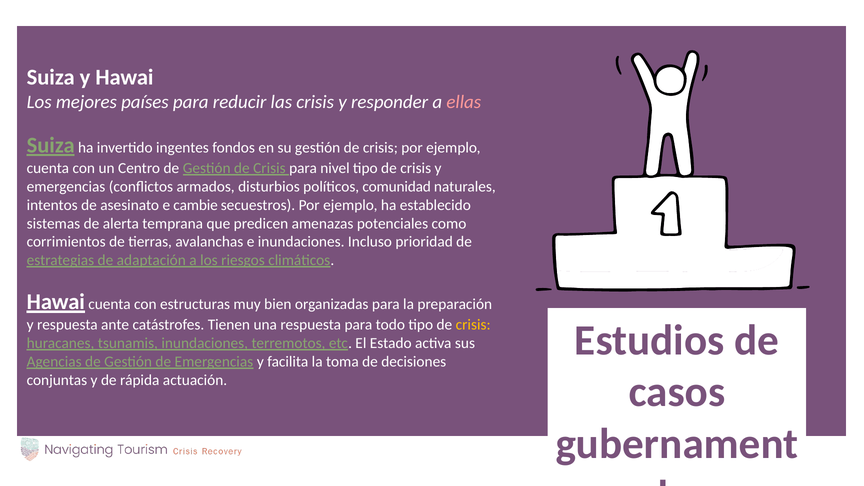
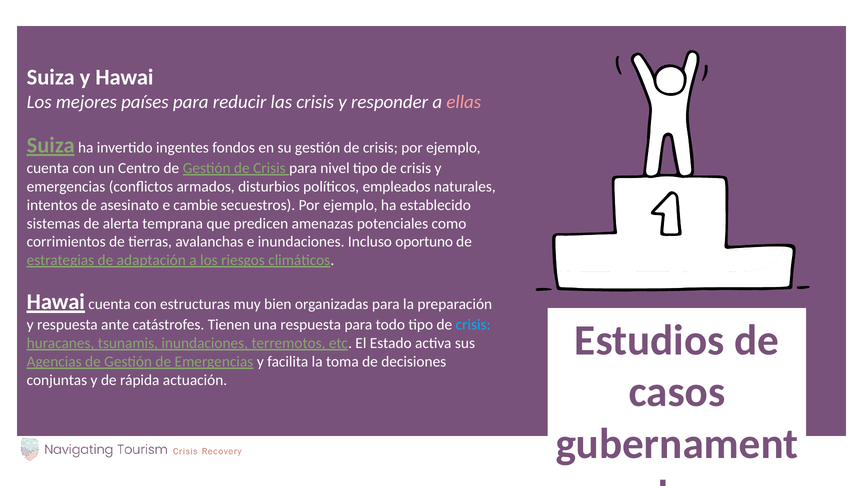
comunidad: comunidad -> empleados (397, 187)
prioridad: prioridad -> oportuno (424, 242)
crisis colour: yellow -> light blue (473, 325)
